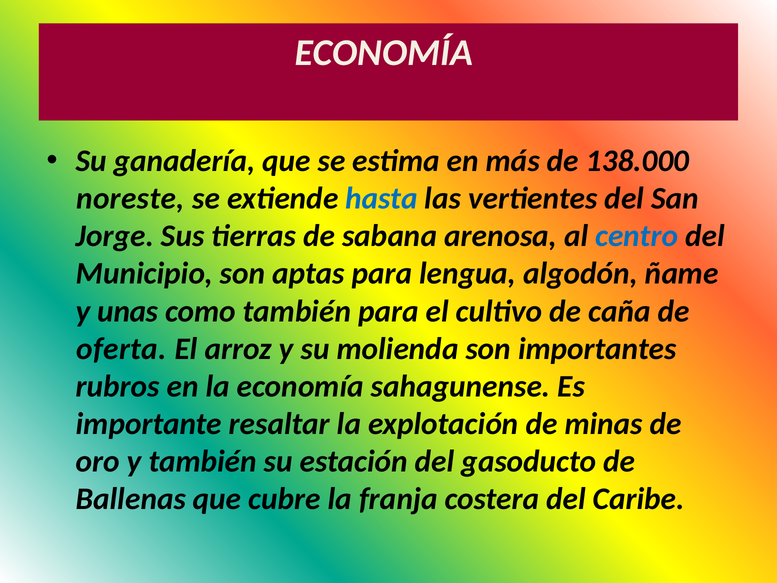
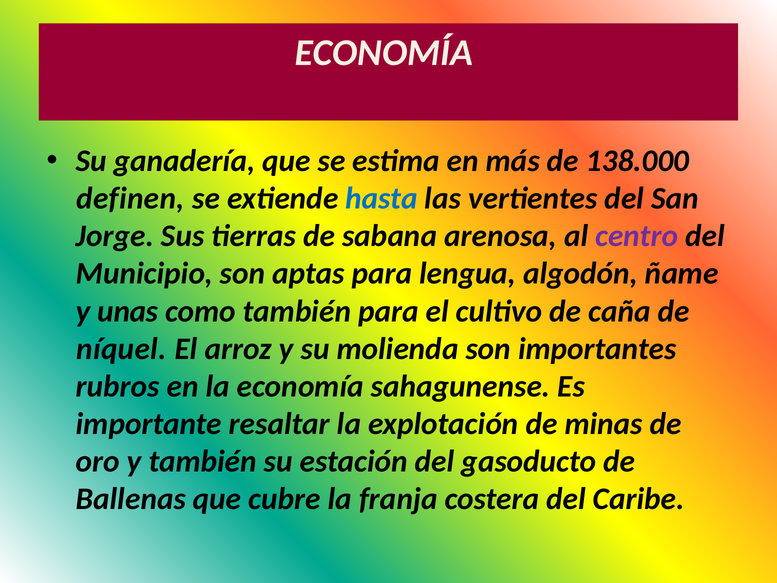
noreste: noreste -> definen (130, 198)
centro colour: blue -> purple (637, 236)
oferta: oferta -> níquel (121, 349)
